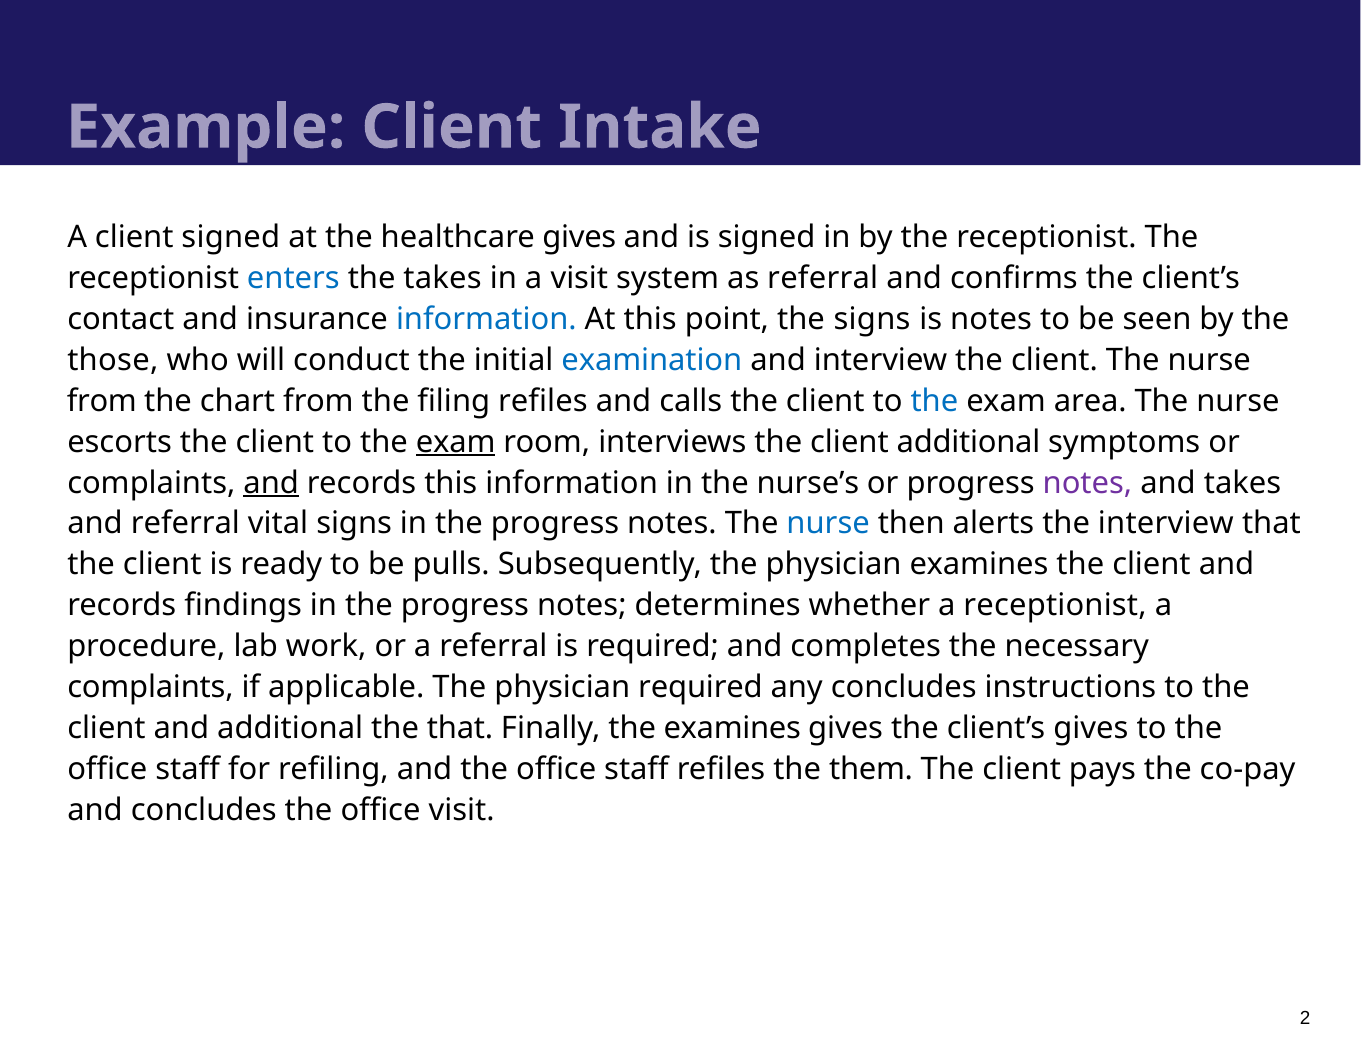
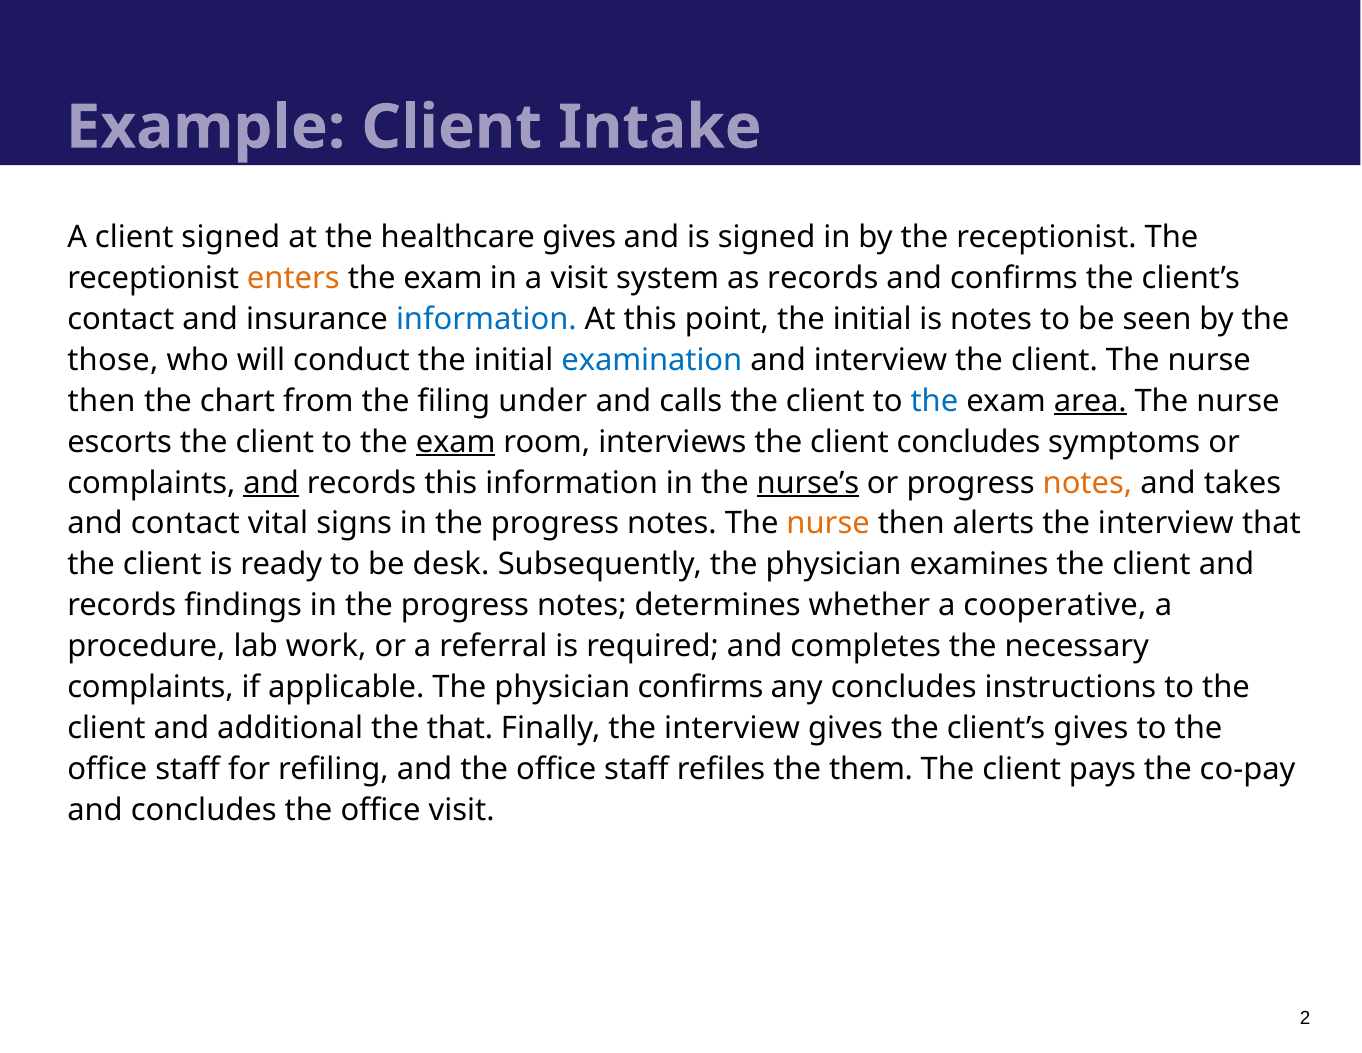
enters colour: blue -> orange (293, 278)
takes: takes -> exam (443, 278)
as referral: referral -> records (823, 278)
point the signs: signs -> initial (872, 319)
from: from -> then (102, 401)
filing refiles: refiles -> under (543, 401)
area underline: none -> present (1090, 401)
client additional: additional -> concludes (969, 442)
nurse’s underline: none -> present (808, 483)
notes colour: purple -> orange (1087, 483)
and referral: referral -> contact (185, 523)
nurse colour: blue -> orange (828, 523)
pulls: pulls -> desk (451, 564)
a receptionist: receptionist -> cooperative (1055, 605)
physician required: required -> confirms (701, 687)
Finally the examines: examines -> interview (732, 728)
